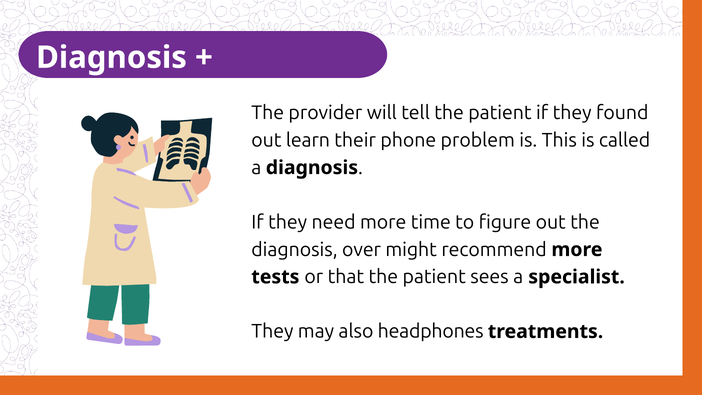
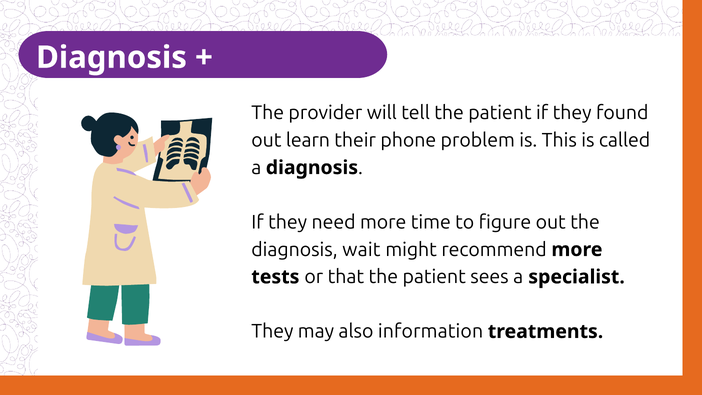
over: over -> wait (361, 250)
headphones: headphones -> information (431, 331)
